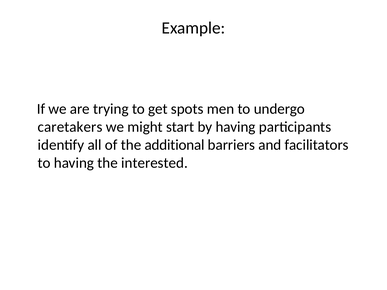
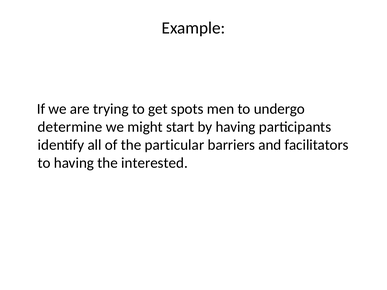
caretakers: caretakers -> determine (70, 127)
additional: additional -> particular (174, 145)
